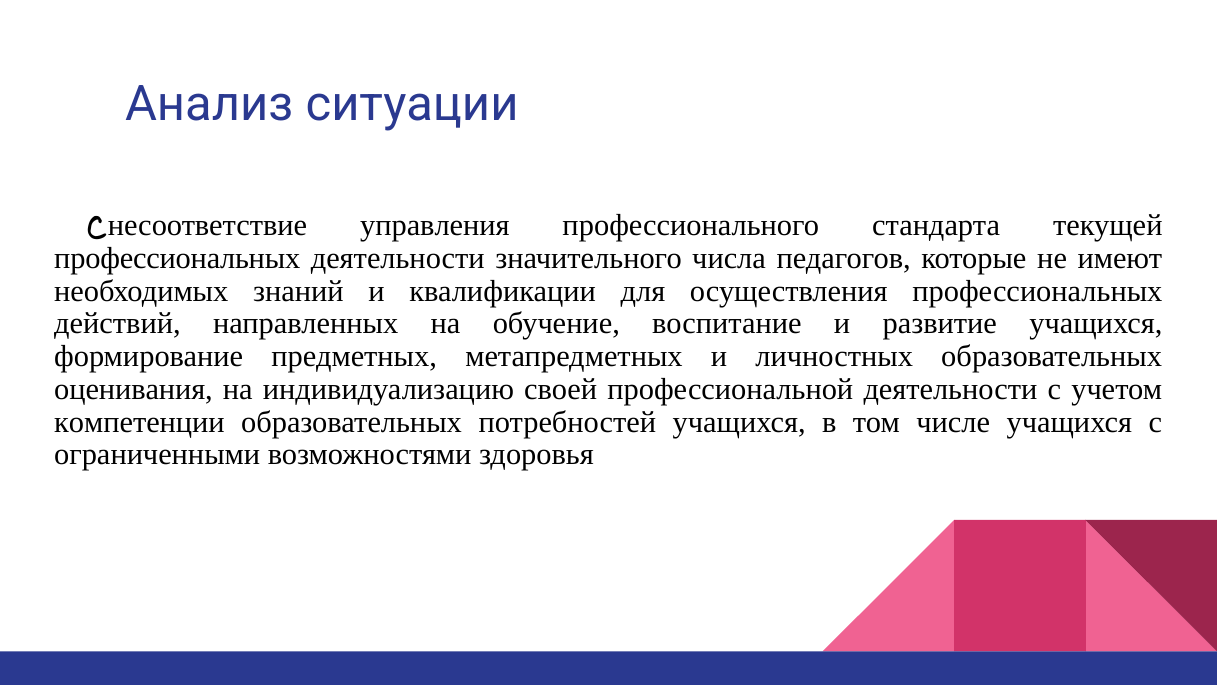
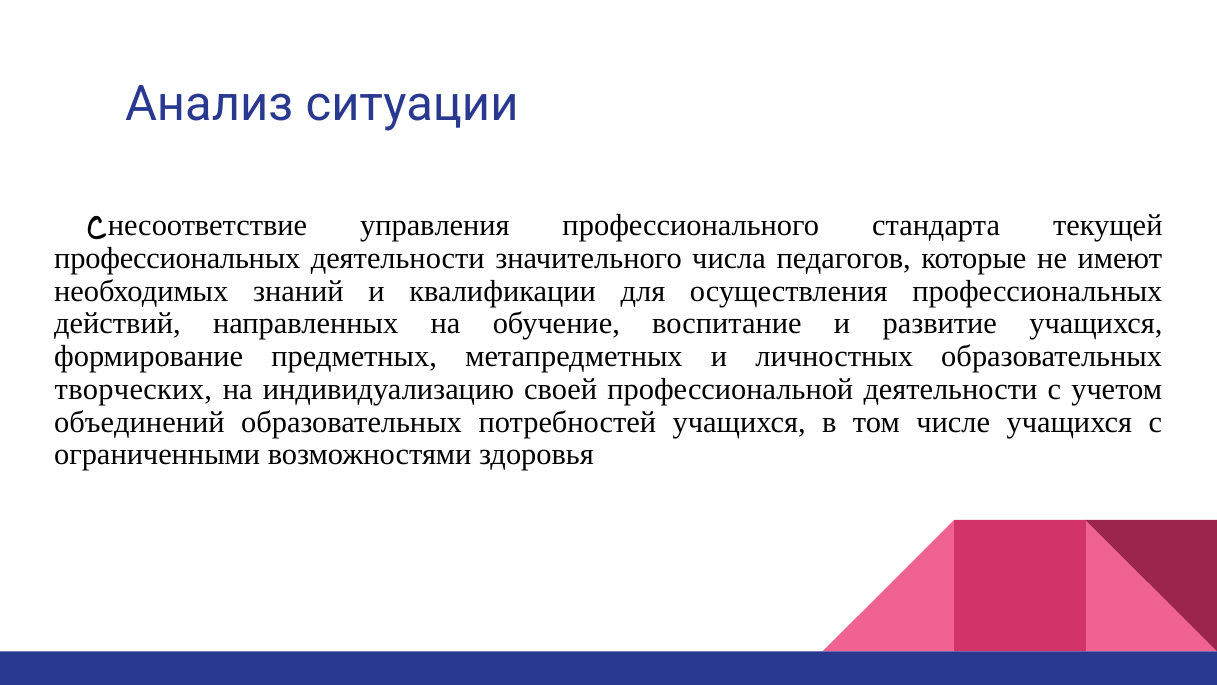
оценивания: оценивания -> творческих (133, 389)
компетенции: компетенции -> объединений (139, 422)
